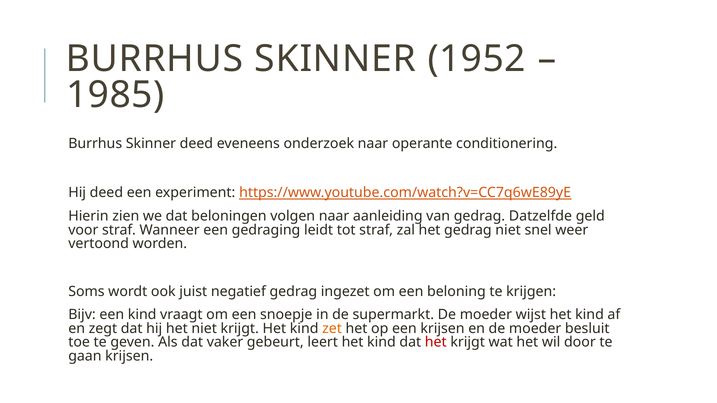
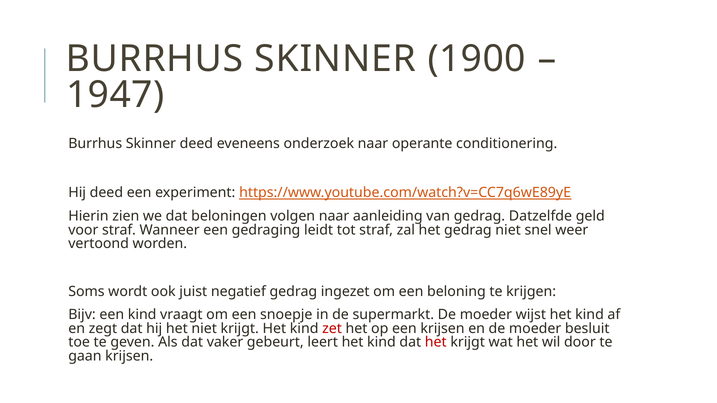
1952: 1952 -> 1900 (477, 59)
1985: 1985 -> 1947 (115, 95)
zet colour: orange -> red (332, 329)
